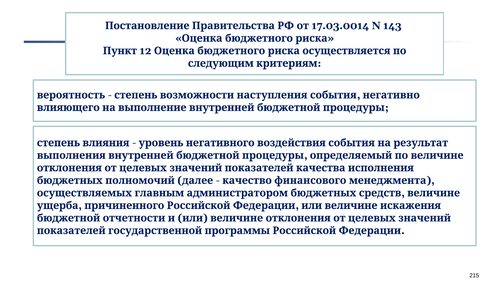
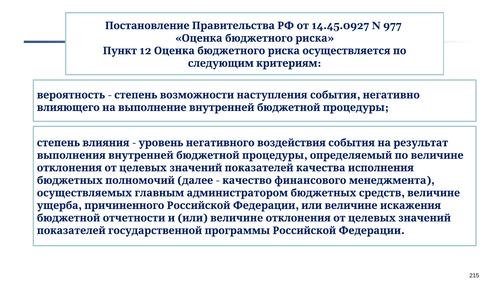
17.03.0014: 17.03.0014 -> 14.45.0927 (340, 26)
143: 143 -> 977 (392, 26)
